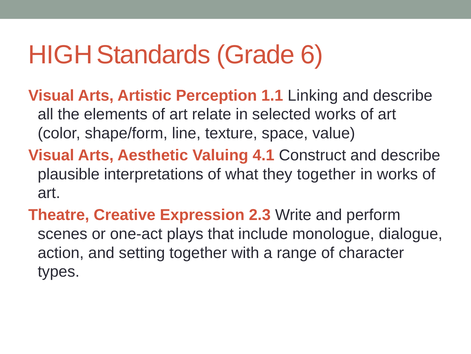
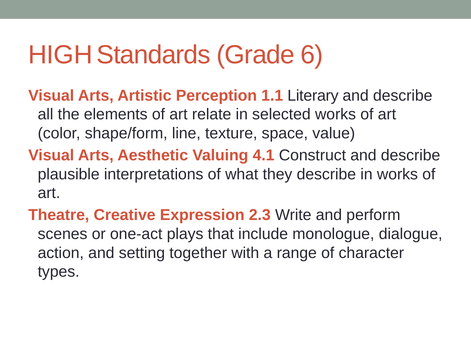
Linking: Linking -> Literary (313, 95)
they together: together -> describe (326, 174)
